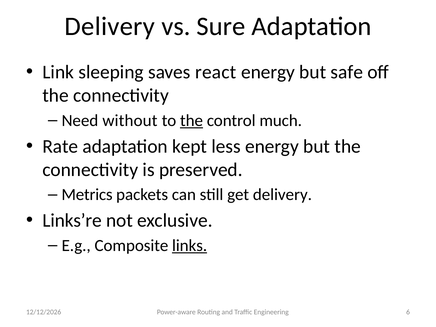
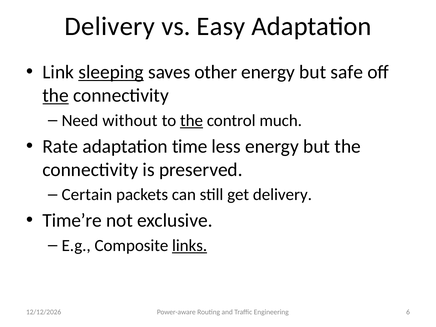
Sure: Sure -> Easy (221, 27)
sleeping underline: none -> present (111, 72)
react: react -> other (216, 72)
the underline: none -> present (56, 95)
kept: kept -> time (190, 146)
Metrics: Metrics -> Certain (87, 195)
Links’re: Links’re -> Time’re (72, 221)
